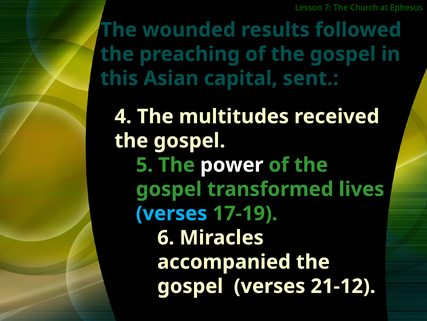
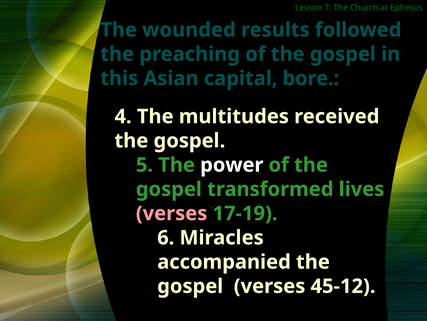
sent: sent -> bore (311, 78)
verses colour: light blue -> pink (172, 213)
21-12: 21-12 -> 45-12 (343, 286)
